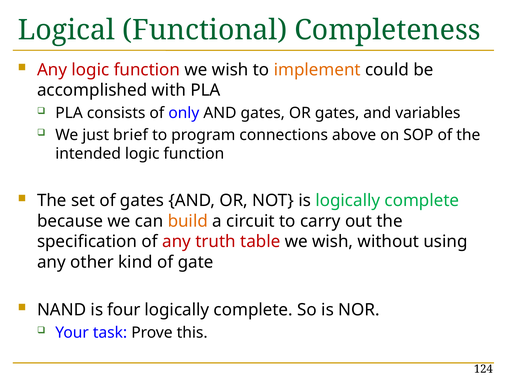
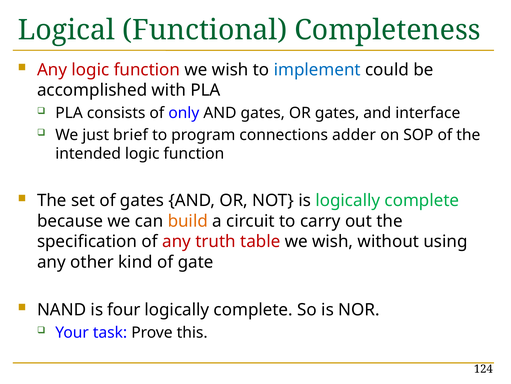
implement colour: orange -> blue (317, 70)
variables: variables -> interface (428, 113)
above: above -> adder (354, 135)
